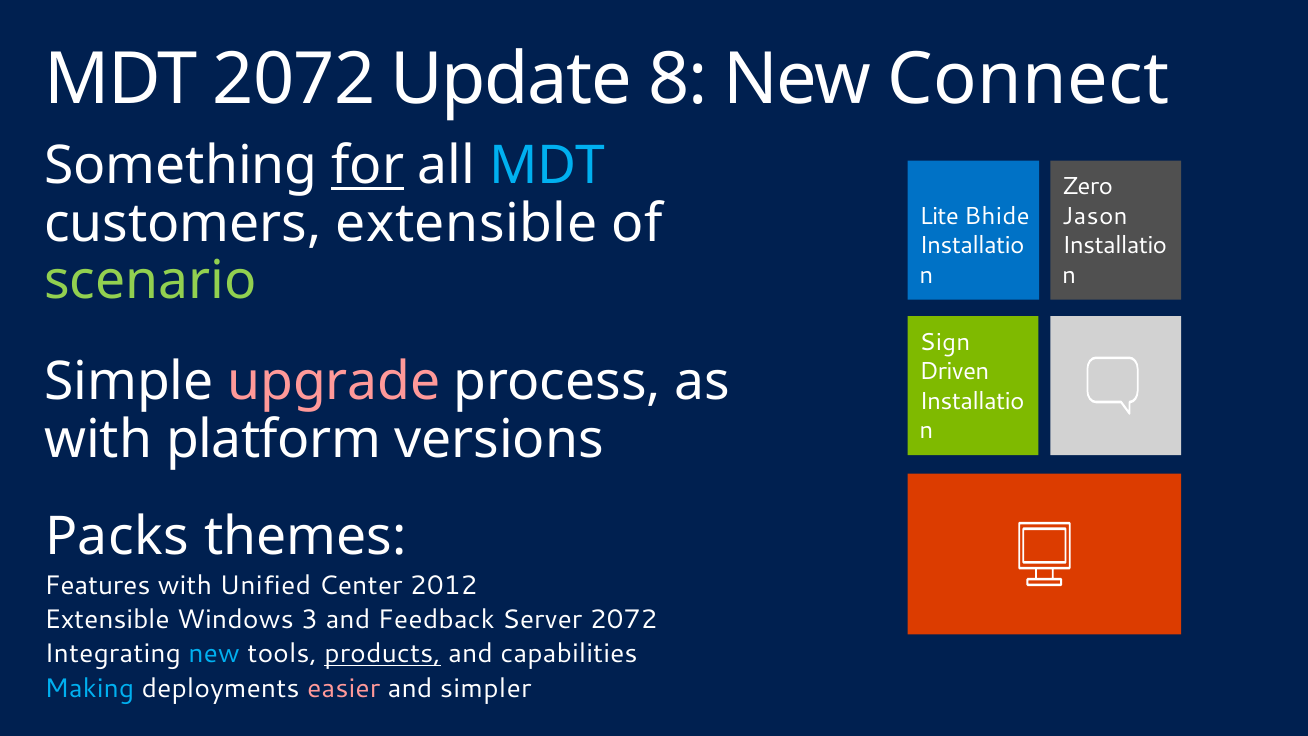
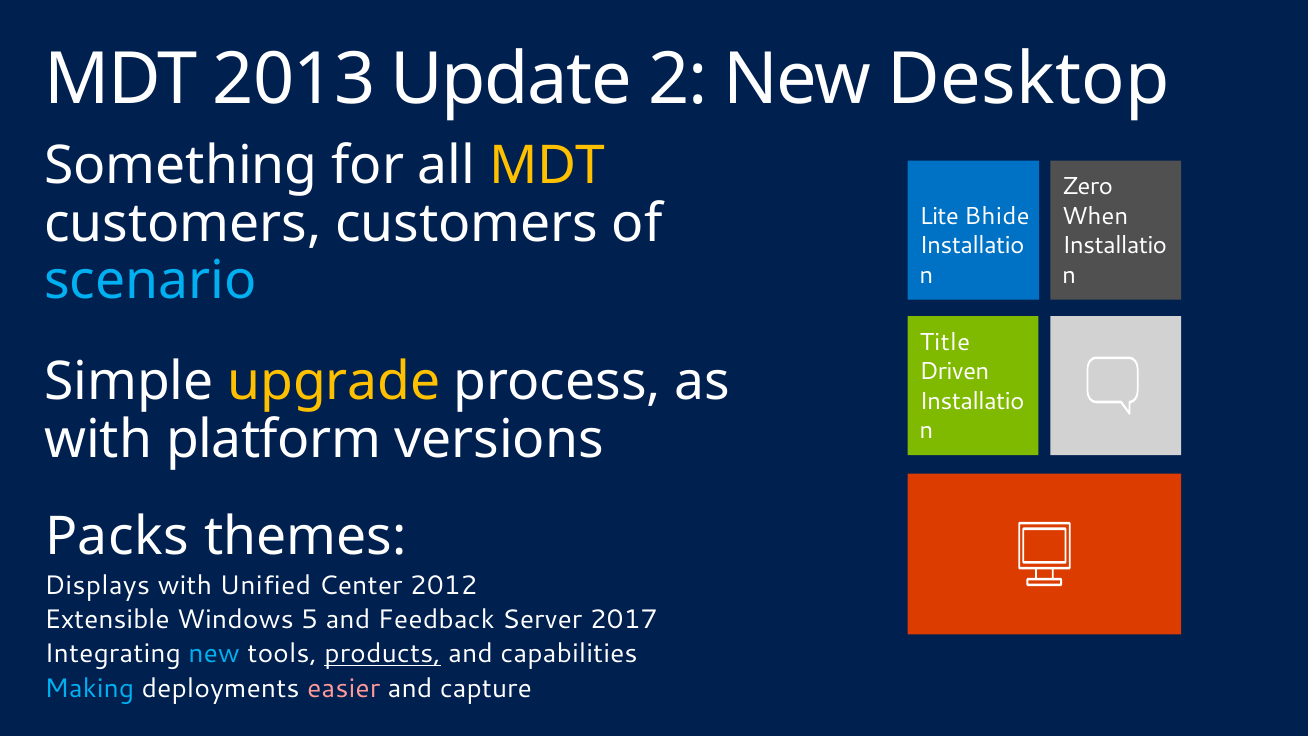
MDT 2072: 2072 -> 2013 (294, 79)
8: 8 -> 2 (678, 79)
Connect: Connect -> Desktop (1029, 79)
for underline: present -> none (368, 166)
MDT colour: light blue -> yellow (547, 166)
Jason: Jason -> When (1095, 216)
customers extensible: extensible -> customers (467, 223)
scenario colour: light green -> light blue (150, 281)
Sign: Sign -> Title (945, 342)
upgrade colour: pink -> yellow (334, 382)
Features: Features -> Displays (97, 585)
3: 3 -> 5 (310, 619)
Server 2072: 2072 -> 2017 (624, 619)
simpler: simpler -> capture (486, 688)
